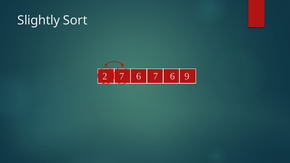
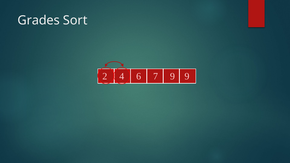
Slightly: Slightly -> Grades (39, 20)
2 7: 7 -> 4 (122, 76)
6 7 6: 6 -> 9 (172, 76)
